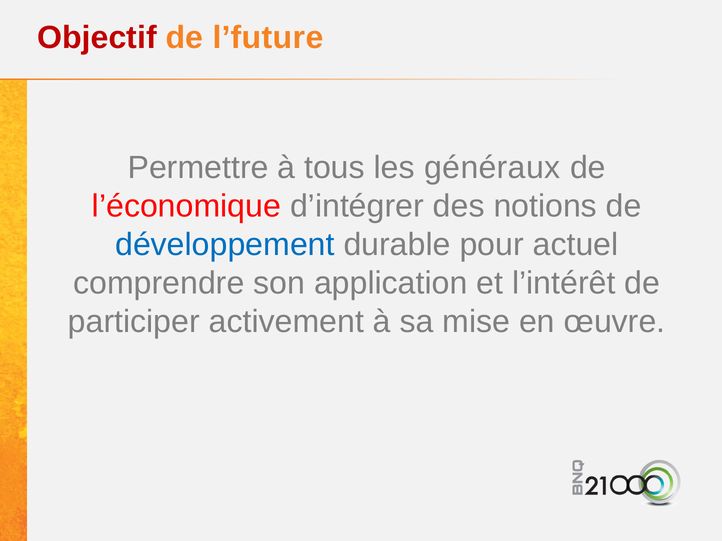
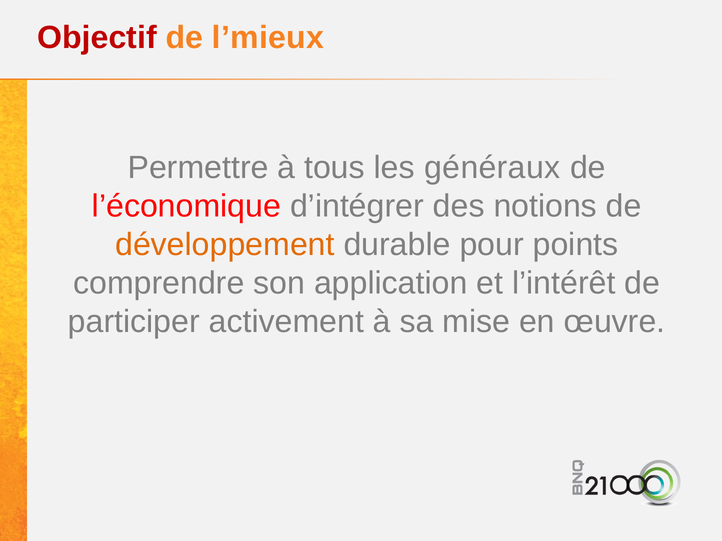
l’future: l’future -> l’mieux (268, 38)
développement colour: blue -> orange (225, 245)
actuel: actuel -> points (576, 245)
